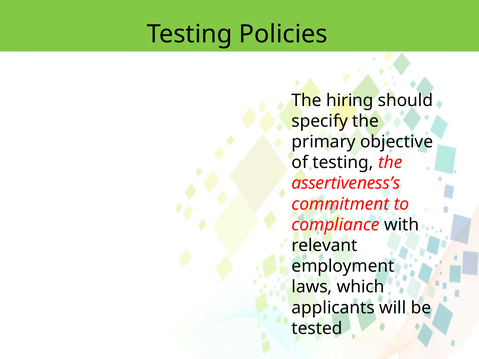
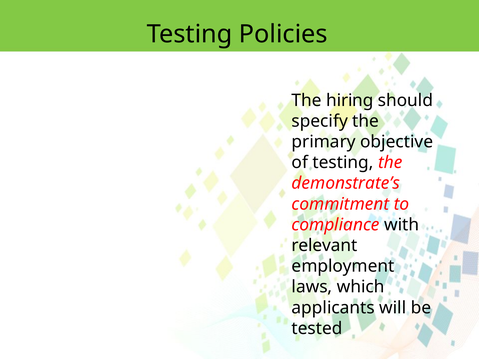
assertiveness’s: assertiveness’s -> demonstrate’s (346, 183)
